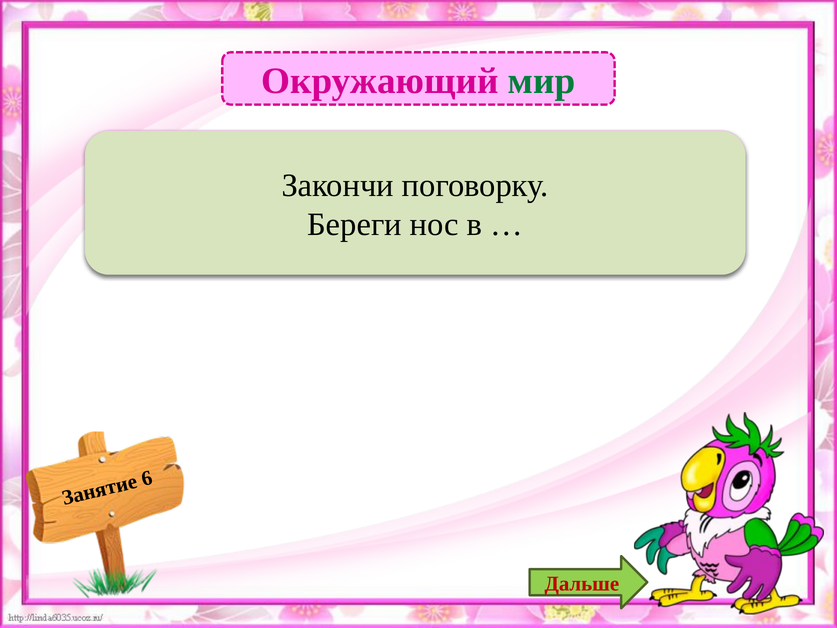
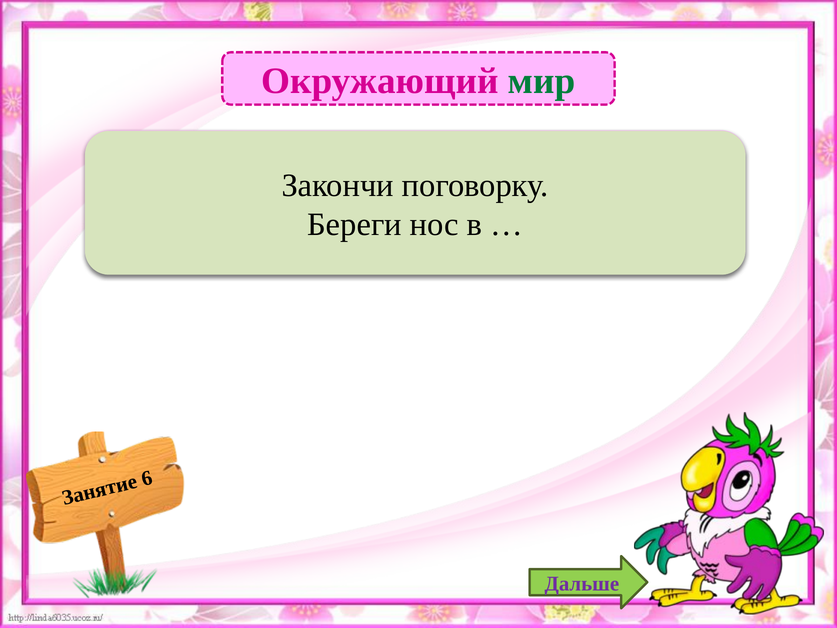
Дальше colour: red -> purple (582, 583)
